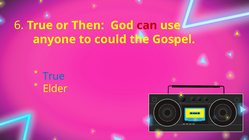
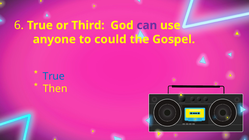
Then: Then -> Third (88, 25)
can colour: red -> purple (147, 25)
Elder: Elder -> Then (55, 89)
